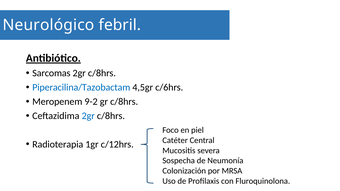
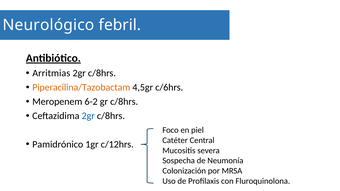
Sarcomas: Sarcomas -> Arritmias (51, 73)
Piperacilina/Tazobactam colour: blue -> orange (81, 88)
9-2: 9-2 -> 6-2 (91, 102)
Radioterapia: Radioterapia -> Pamidrónico (58, 145)
